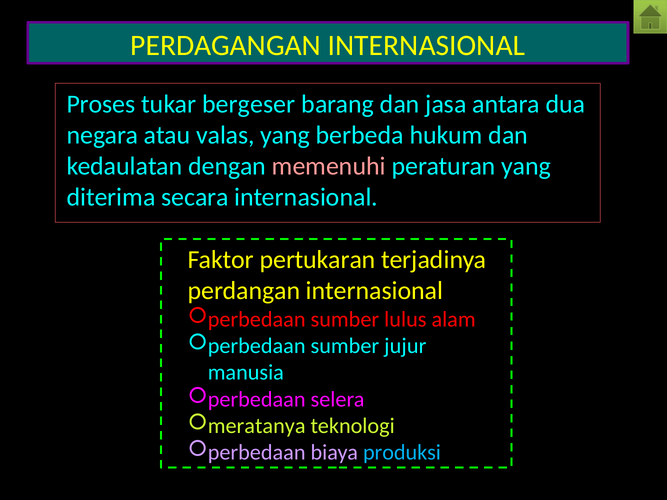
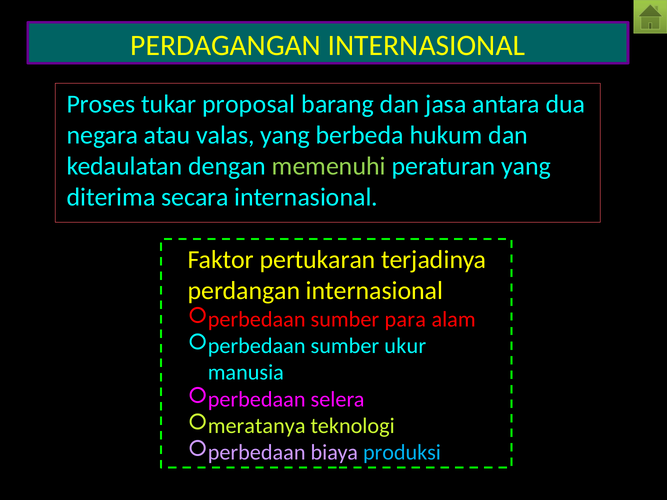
bergeser: bergeser -> proposal (249, 104)
memenuhi colour: pink -> light green (329, 166)
lulus: lulus -> para (405, 319)
jujur: jujur -> ukur (405, 346)
